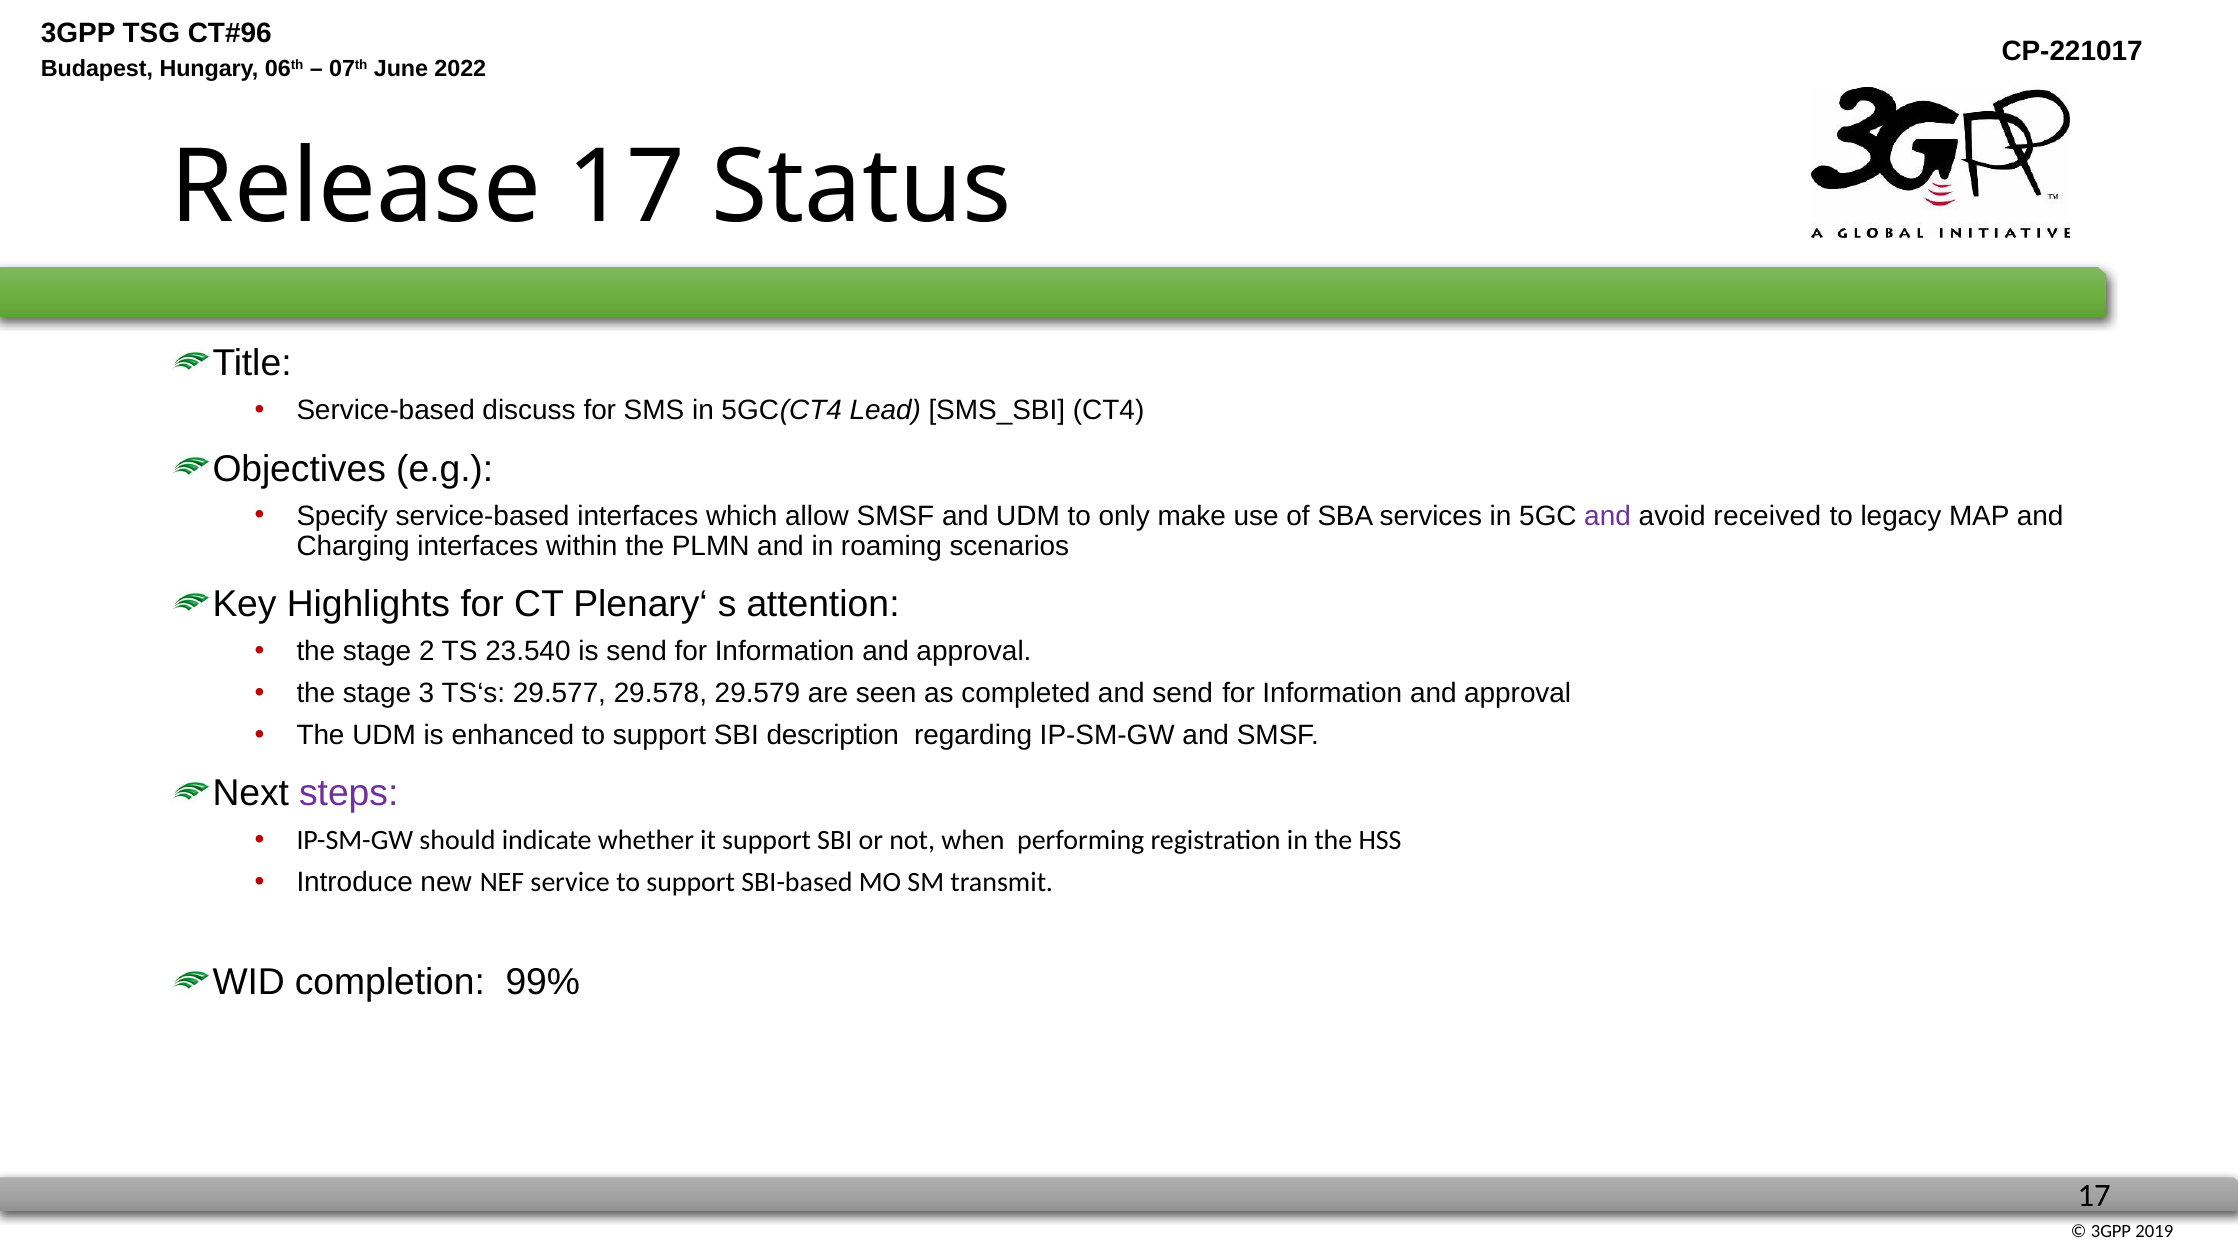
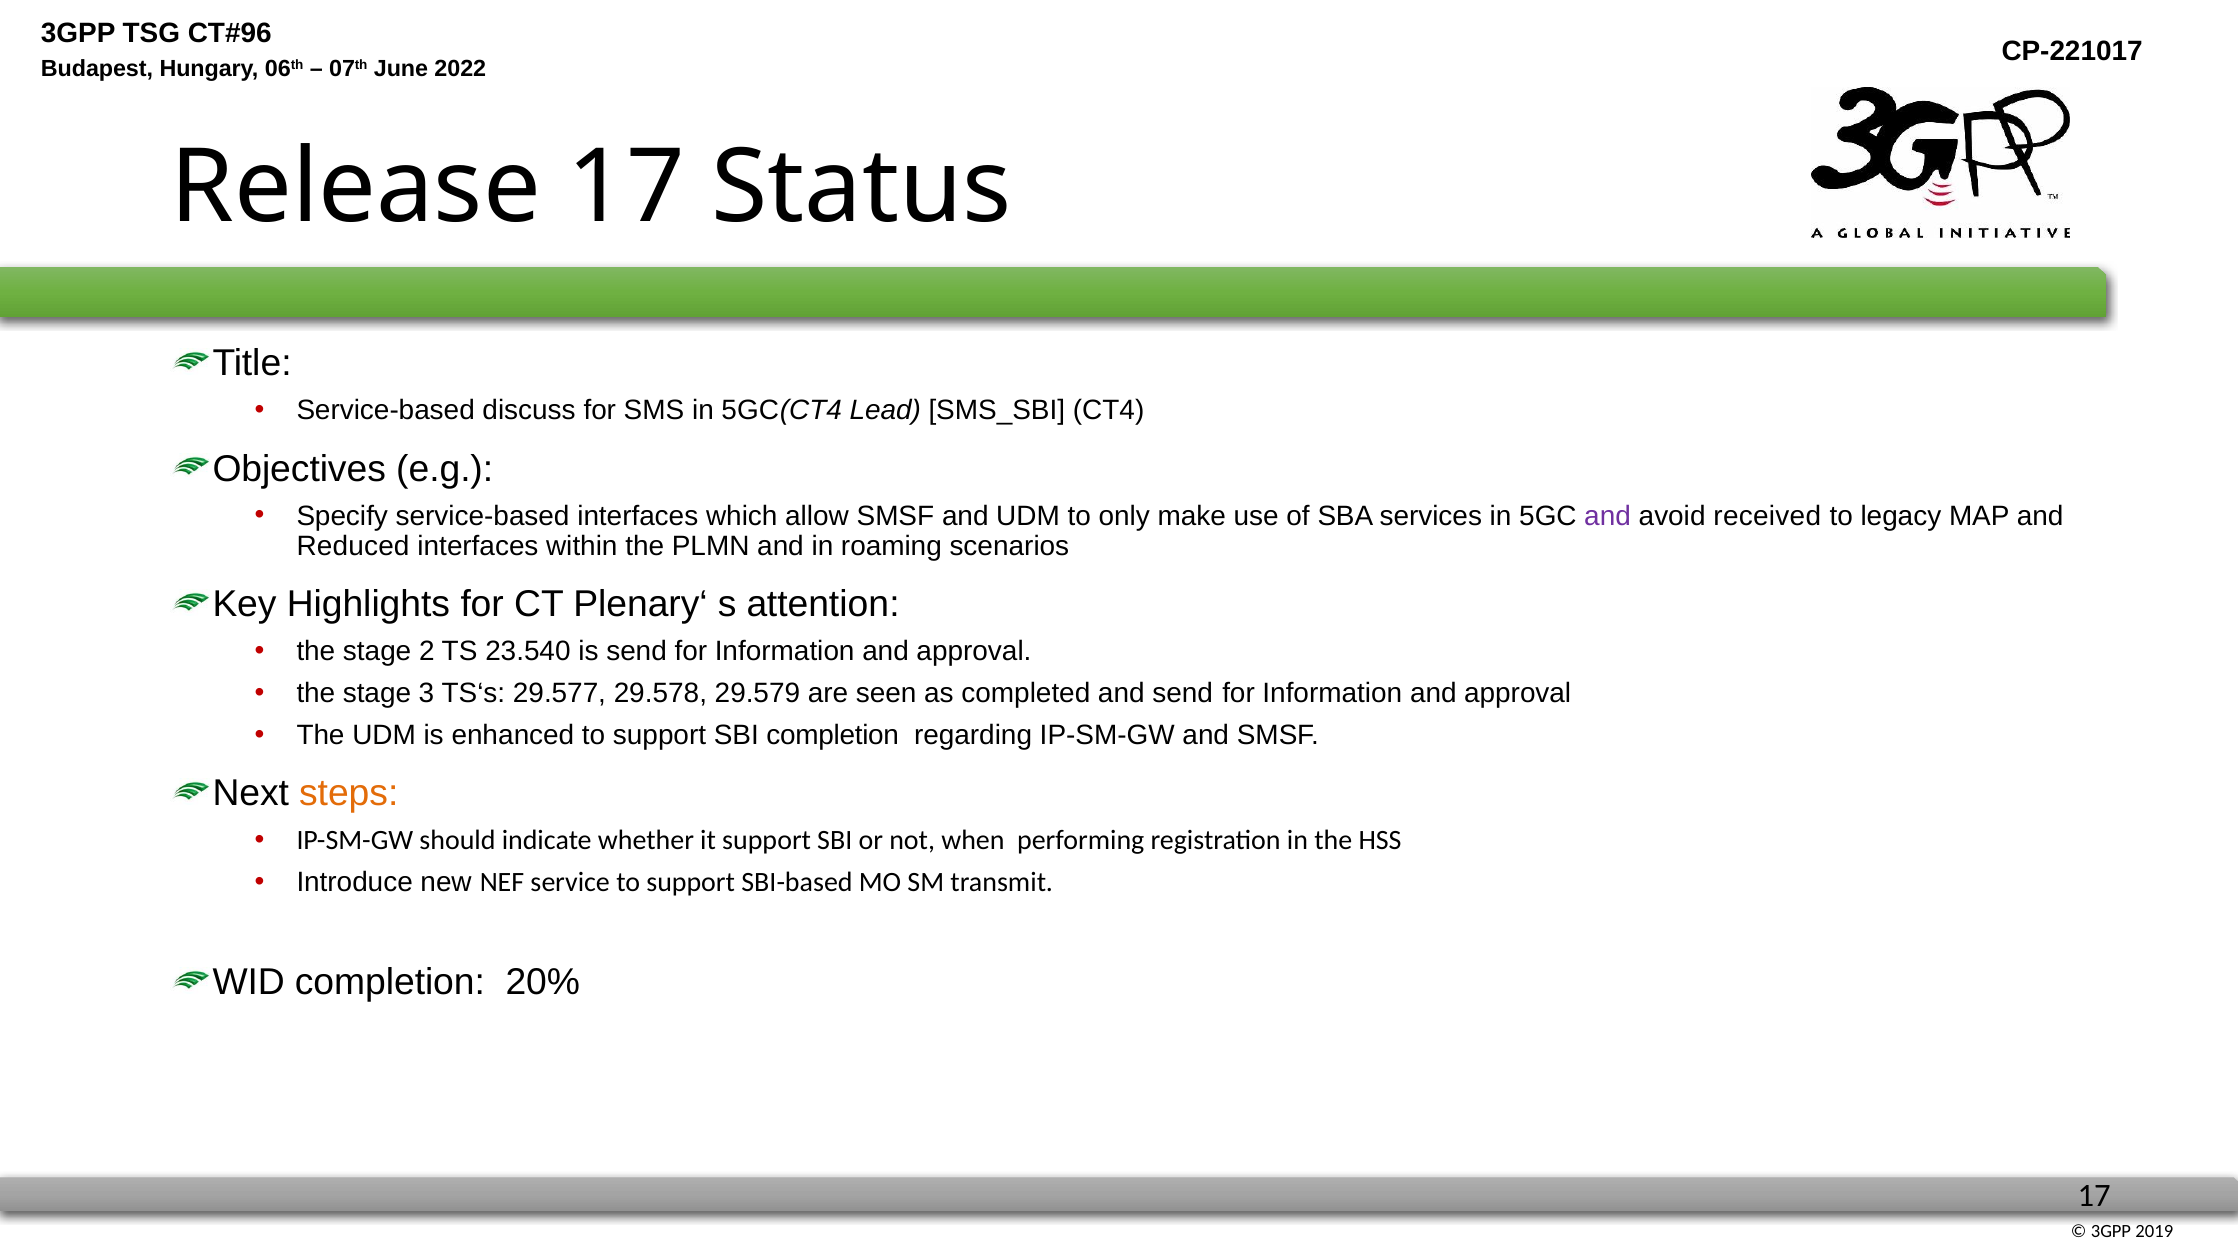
Charging: Charging -> Reduced (353, 546)
SBI description: description -> completion (833, 735)
steps colour: purple -> orange (349, 793)
99%: 99% -> 20% (543, 983)
